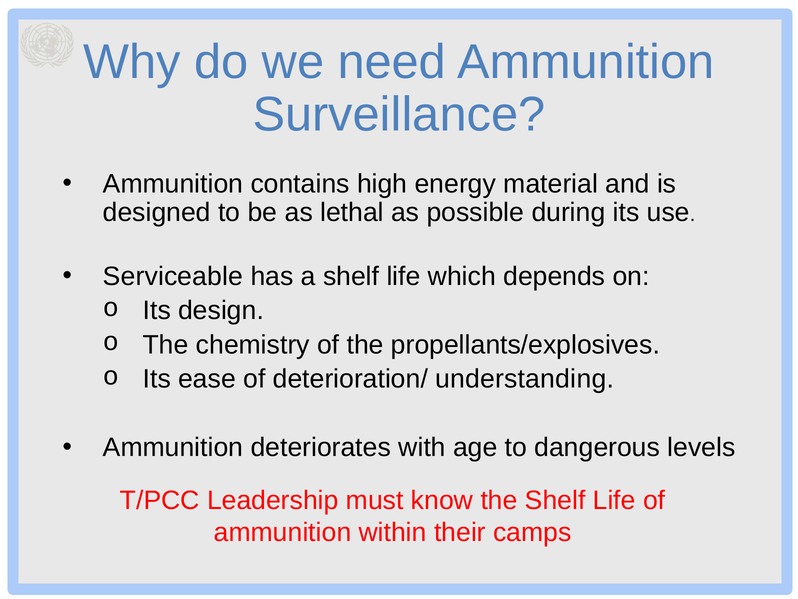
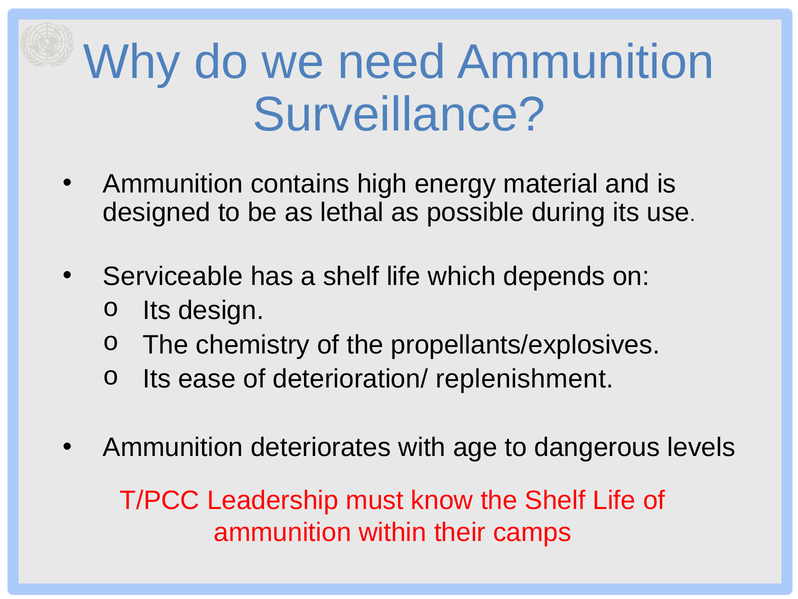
understanding: understanding -> replenishment (525, 379)
